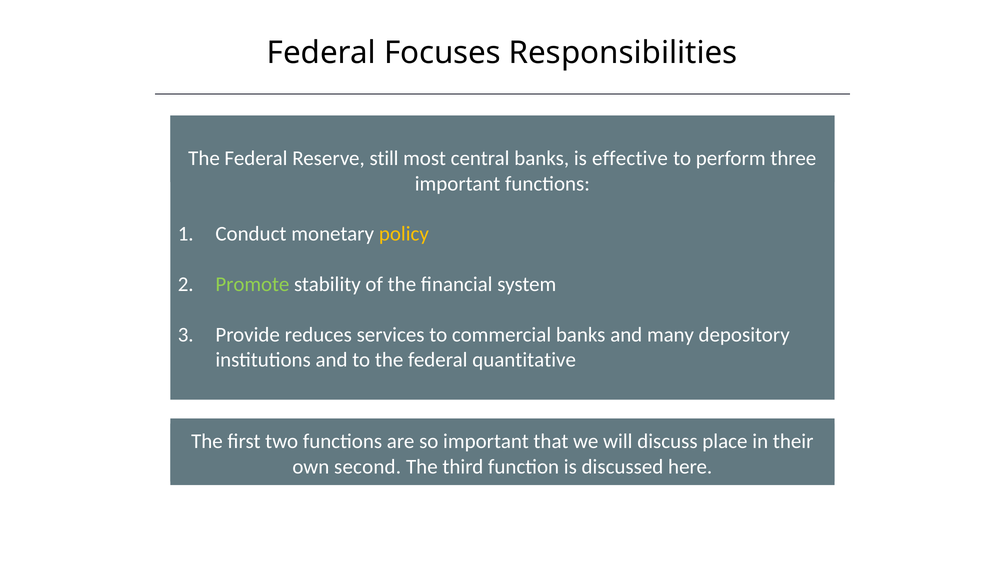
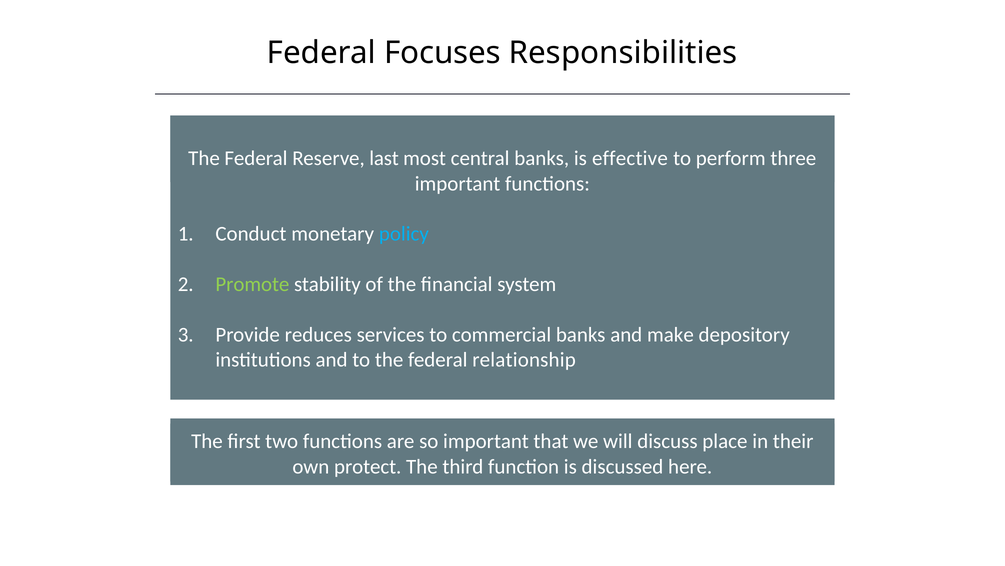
still: still -> last (384, 158)
policy colour: yellow -> light blue (404, 234)
many: many -> make (670, 334)
quantitative: quantitative -> relationship (524, 359)
second: second -> protect (368, 466)
